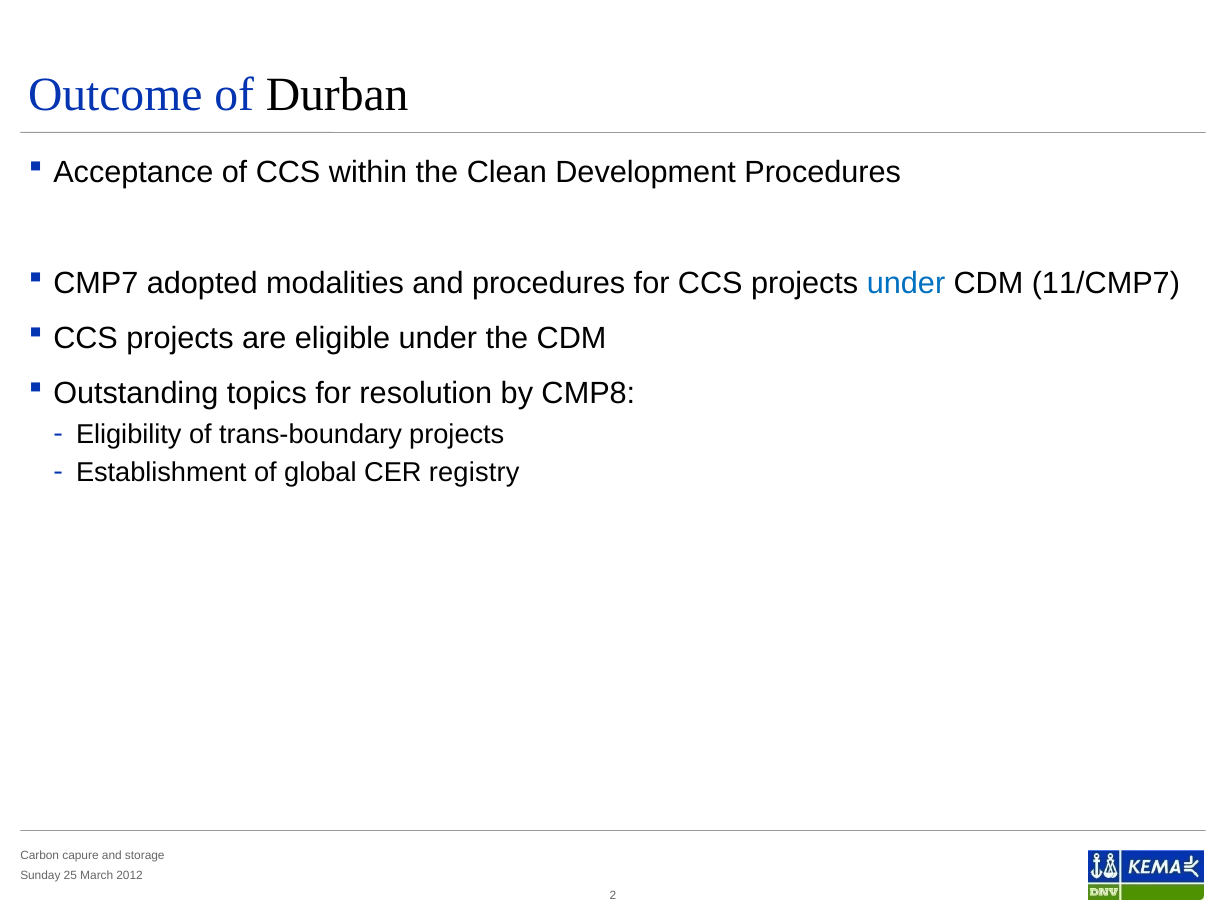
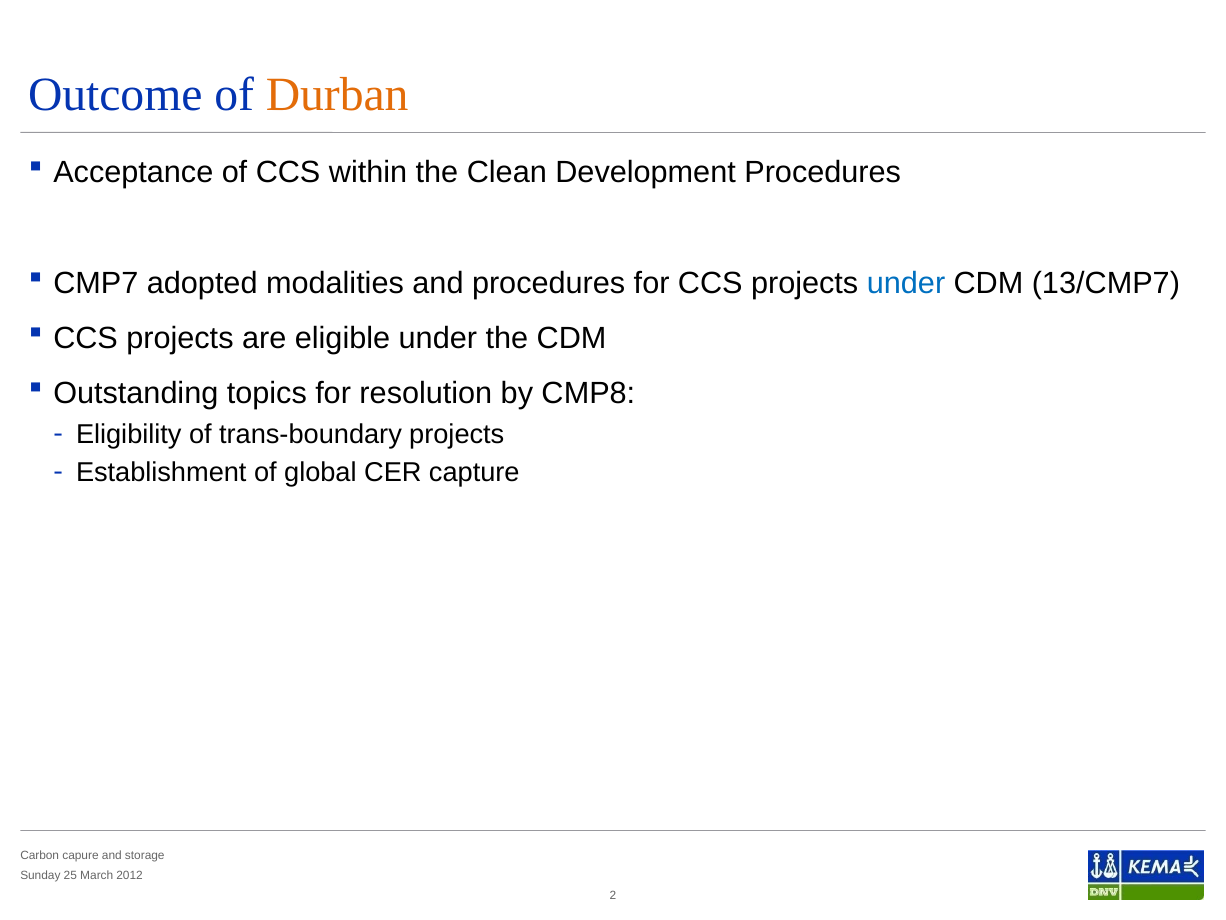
Durban colour: black -> orange (337, 95)
11/CMP7: 11/CMP7 -> 13/CMP7 (1106, 283)
registry: registry -> capture (474, 472)
